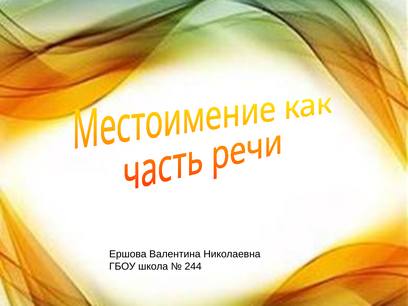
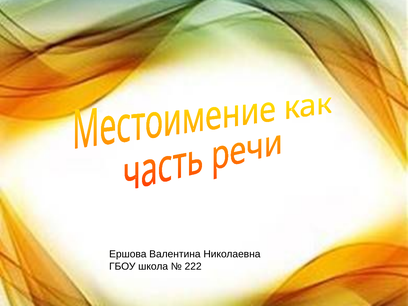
244: 244 -> 222 (193, 267)
